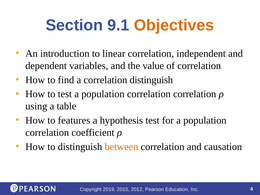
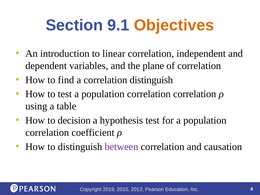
value: value -> plane (153, 66)
features: features -> decision (74, 120)
between colour: orange -> purple (121, 147)
